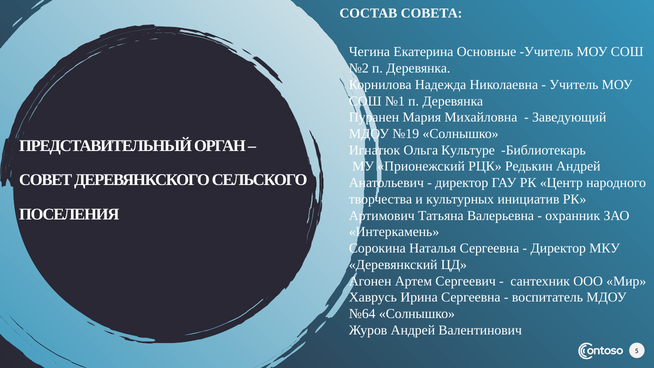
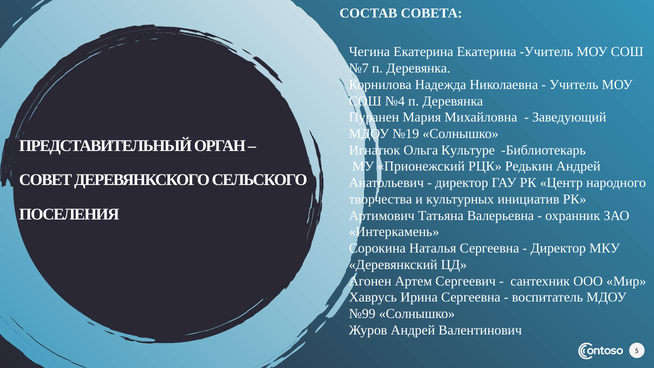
Екатерина Основные: Основные -> Екатерина (487, 52)
№2: №2 -> №7 (359, 68)
№1: №1 -> №4 (395, 101)
№64: №64 -> №99 (362, 314)
